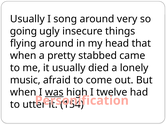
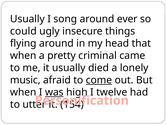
very: very -> ever (127, 19)
going: going -> could (23, 31)
stabbed: stabbed -> criminal (98, 55)
come underline: none -> present (99, 80)
